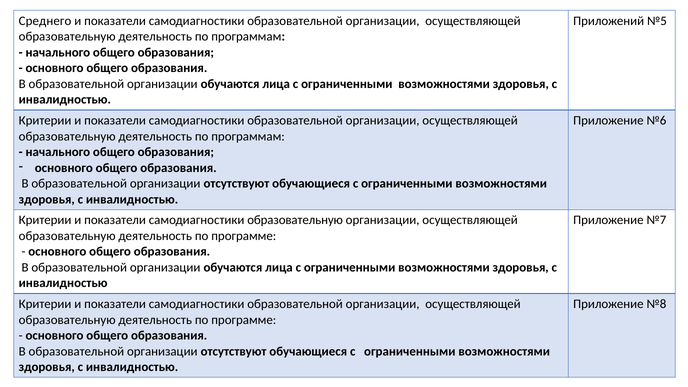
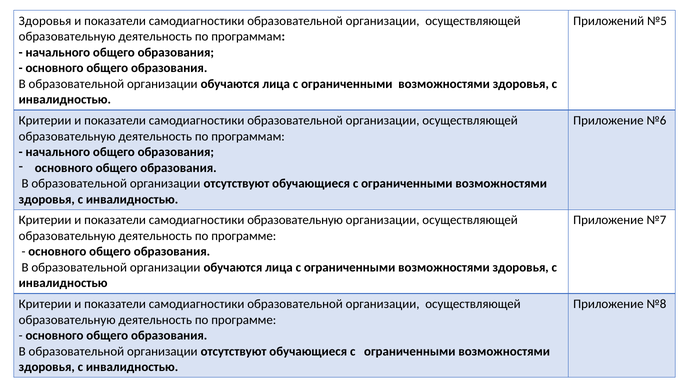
Среднего: Среднего -> Здоровья (45, 21)
